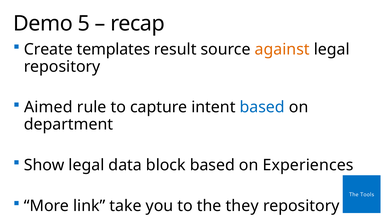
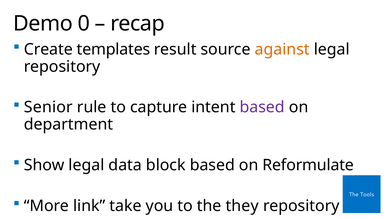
5: 5 -> 0 (84, 24)
Aimed: Aimed -> Senior (48, 107)
based colour: blue -> purple (262, 107)
Experiences: Experiences -> Reformulate (308, 165)
